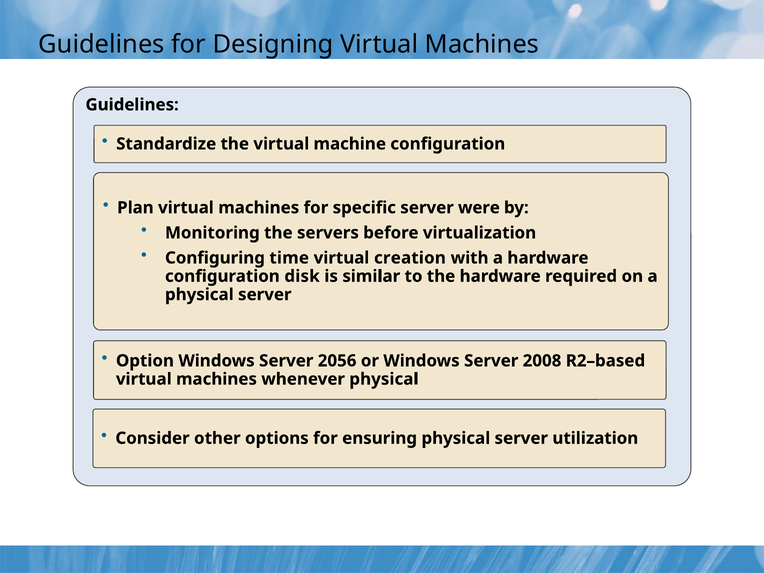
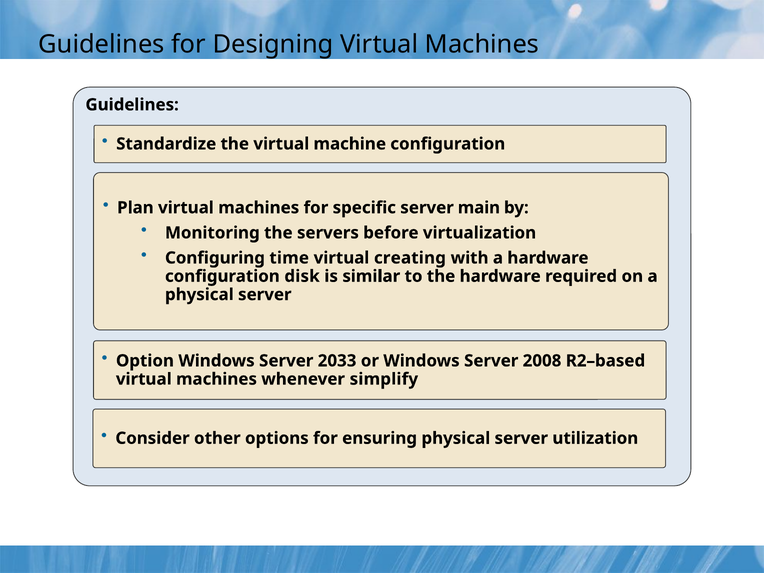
were: were -> main (479, 208)
creation: creation -> creating (410, 258)
2056: 2056 -> 2033 (337, 361)
whenever physical: physical -> simplify (384, 379)
